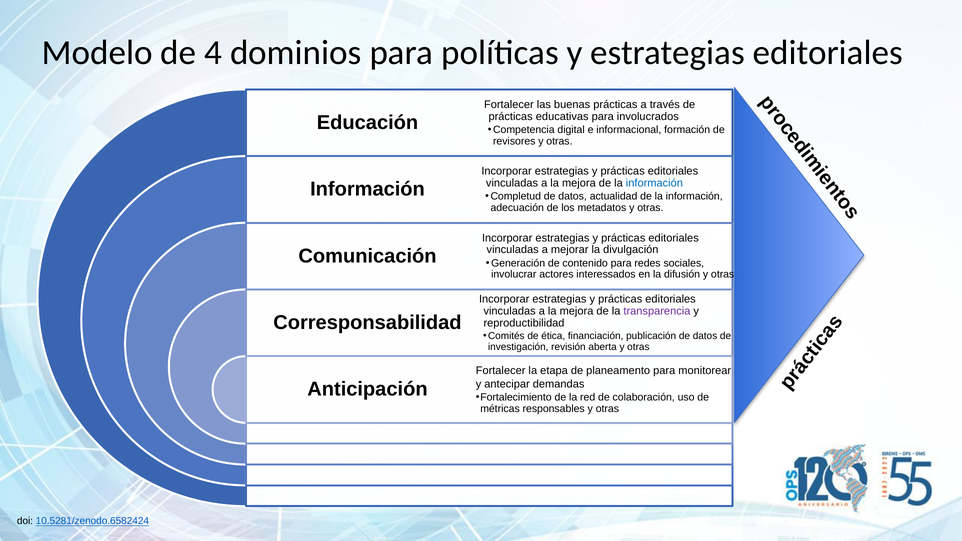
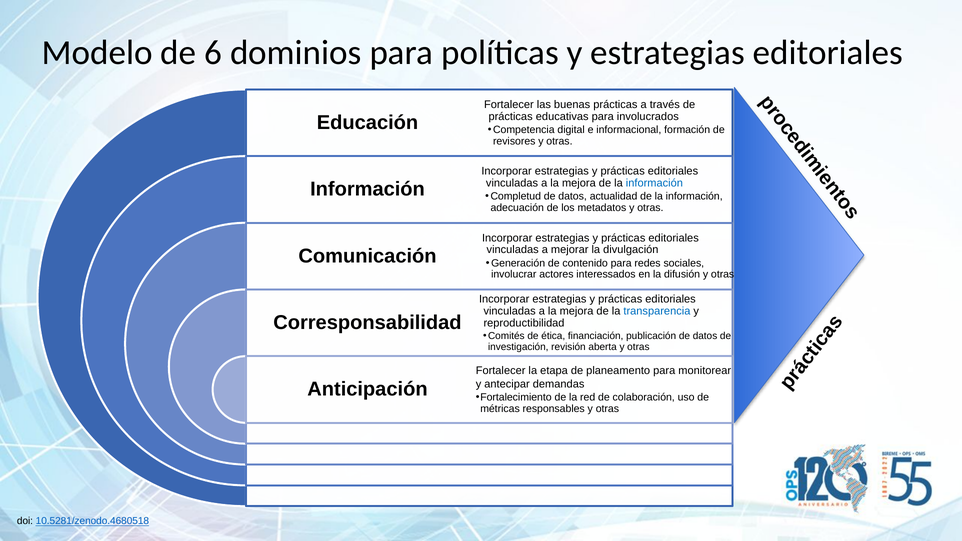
4: 4 -> 6 (213, 53)
transparencia colour: purple -> blue (657, 311)
10.5281/zenodo.6582424: 10.5281/zenodo.6582424 -> 10.5281/zenodo.4680518 (92, 521)
